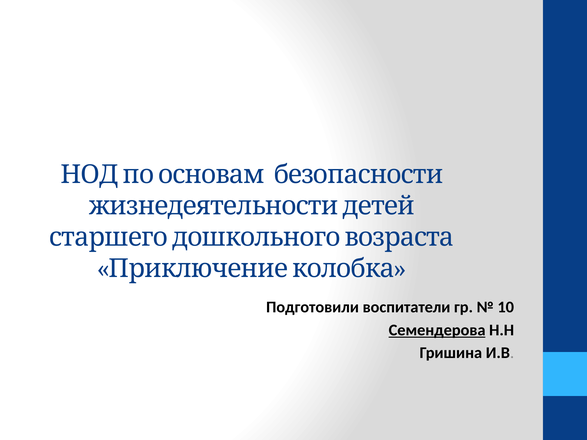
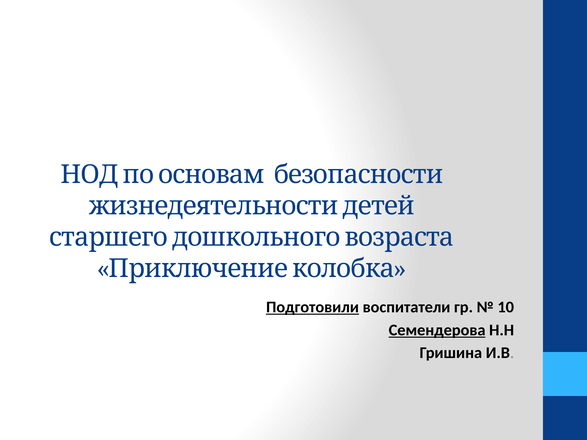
Подготовили underline: none -> present (313, 307)
